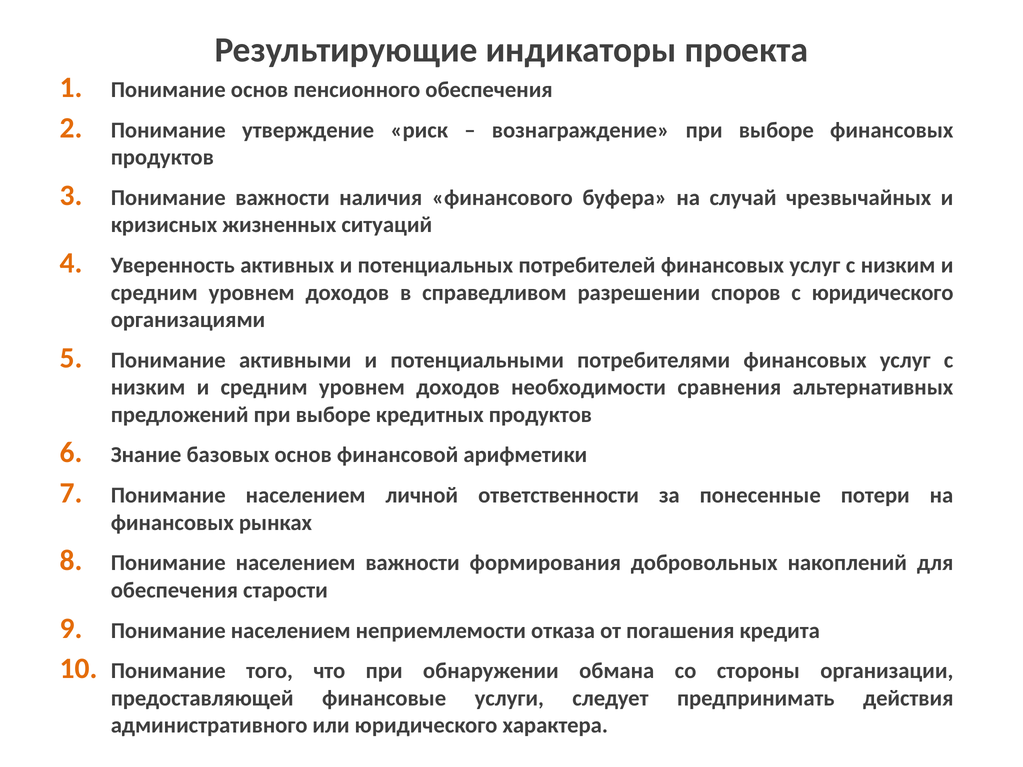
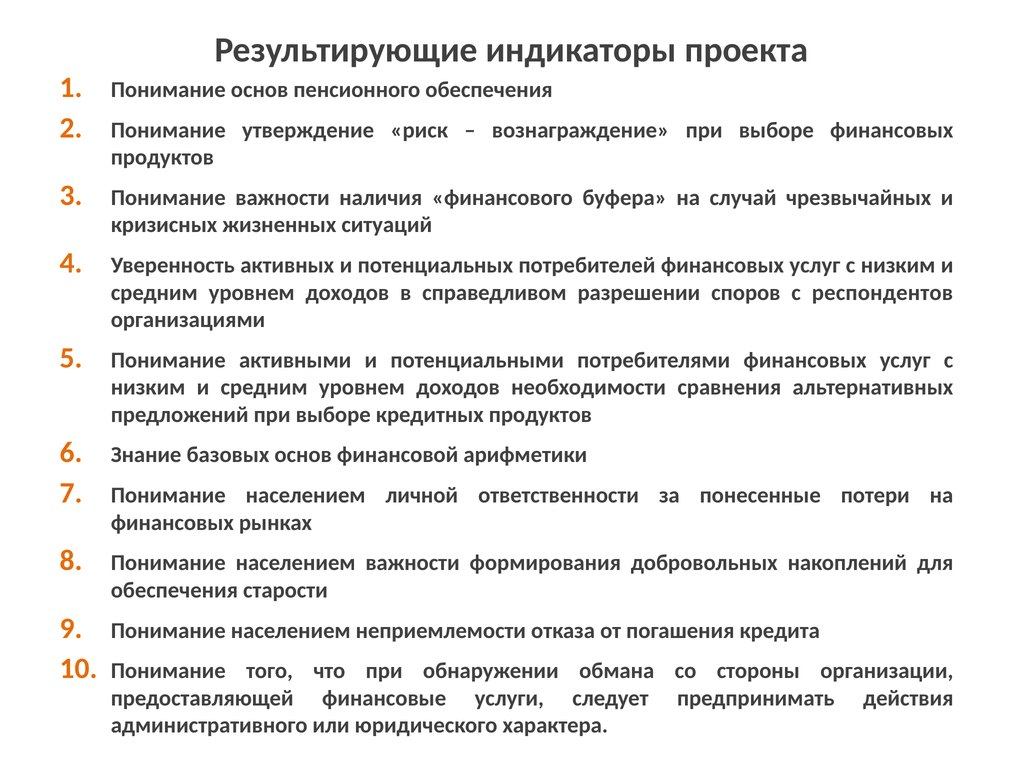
с юридического: юридического -> респондентов (882, 293)
